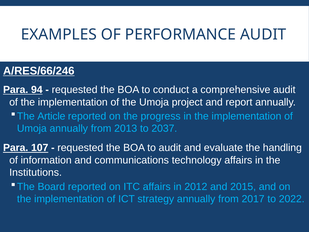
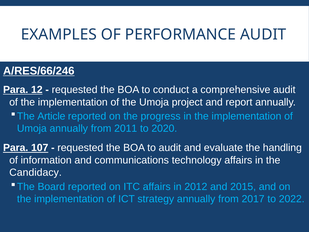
94: 94 -> 12 (37, 90)
2013: 2013 -> 2011 (126, 128)
2037: 2037 -> 2020 (164, 128)
Institutions: Institutions -> Candidacy (36, 172)
